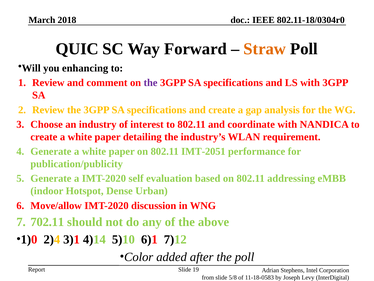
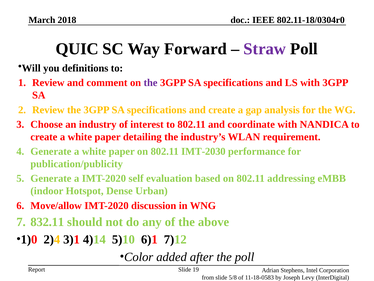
Straw colour: orange -> purple (265, 49)
enhancing: enhancing -> definitions (85, 68)
IMT-2051: IMT-2051 -> IMT-2030 (203, 151)
702.11: 702.11 -> 832.11 (47, 222)
